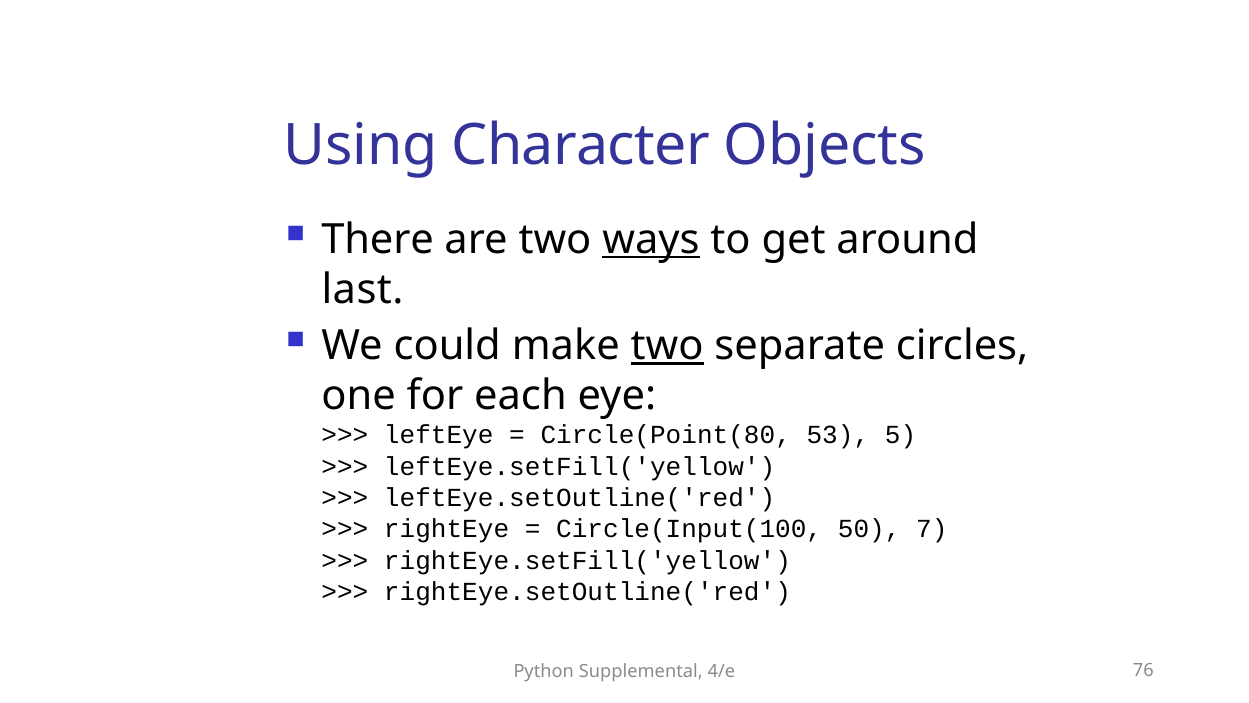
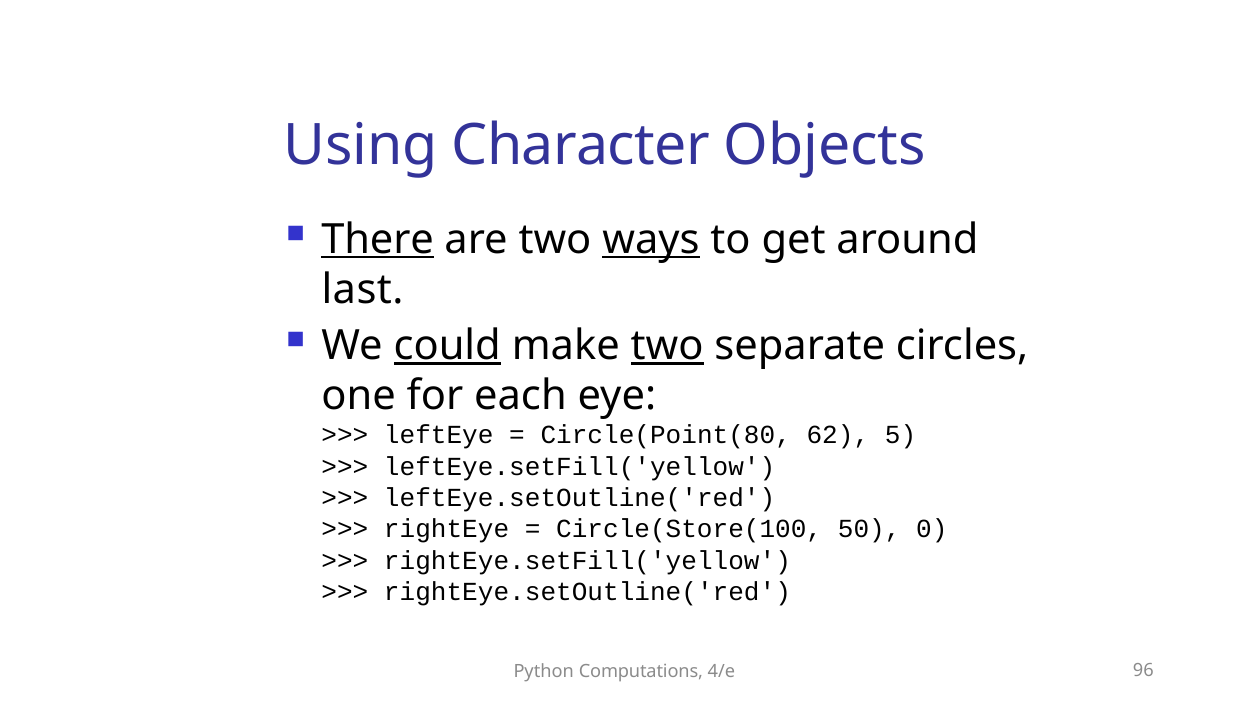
There underline: none -> present (378, 239)
could underline: none -> present (447, 346)
53: 53 -> 62 (838, 435)
Circle(Input(100: Circle(Input(100 -> Circle(Store(100 (689, 529)
7: 7 -> 0 (932, 529)
Supplemental: Supplemental -> Computations (641, 671)
76: 76 -> 96 (1143, 670)
